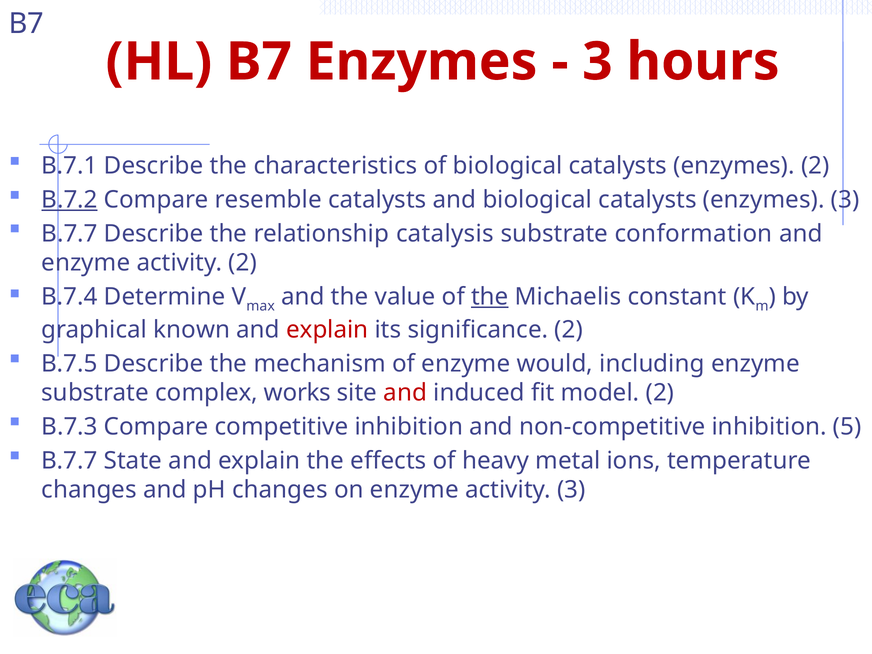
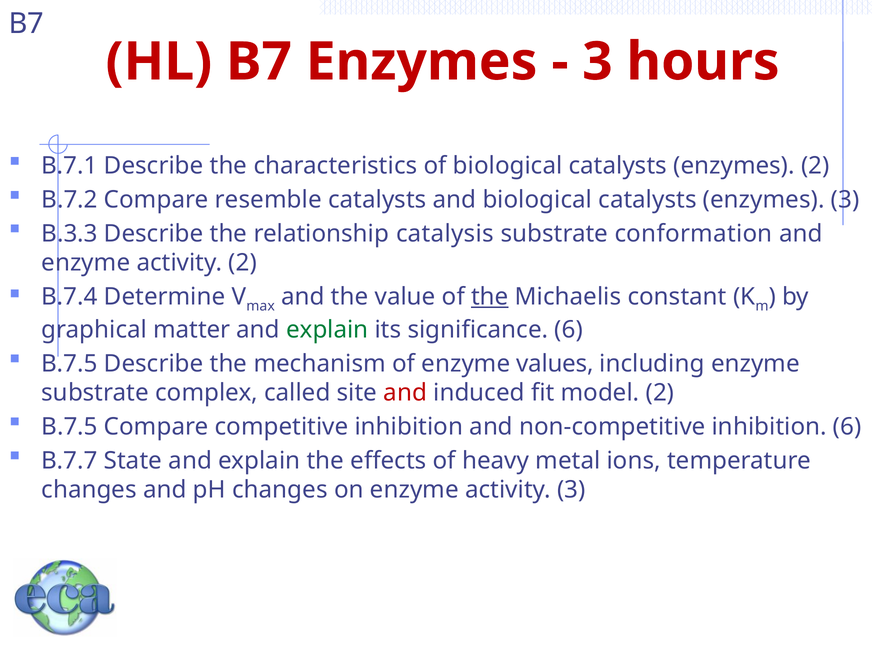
B.7.2 underline: present -> none (70, 200)
B.7.7: B.7.7 -> B.3.3 (70, 234)
known: known -> matter (192, 330)
explain colour: red -> green (327, 330)
significance 2: 2 -> 6 (569, 330)
would: would -> values (555, 364)
works: works -> called (297, 393)
B.7.3: B.7.3 -> B.7.5 (70, 427)
inhibition 5: 5 -> 6 (847, 427)
